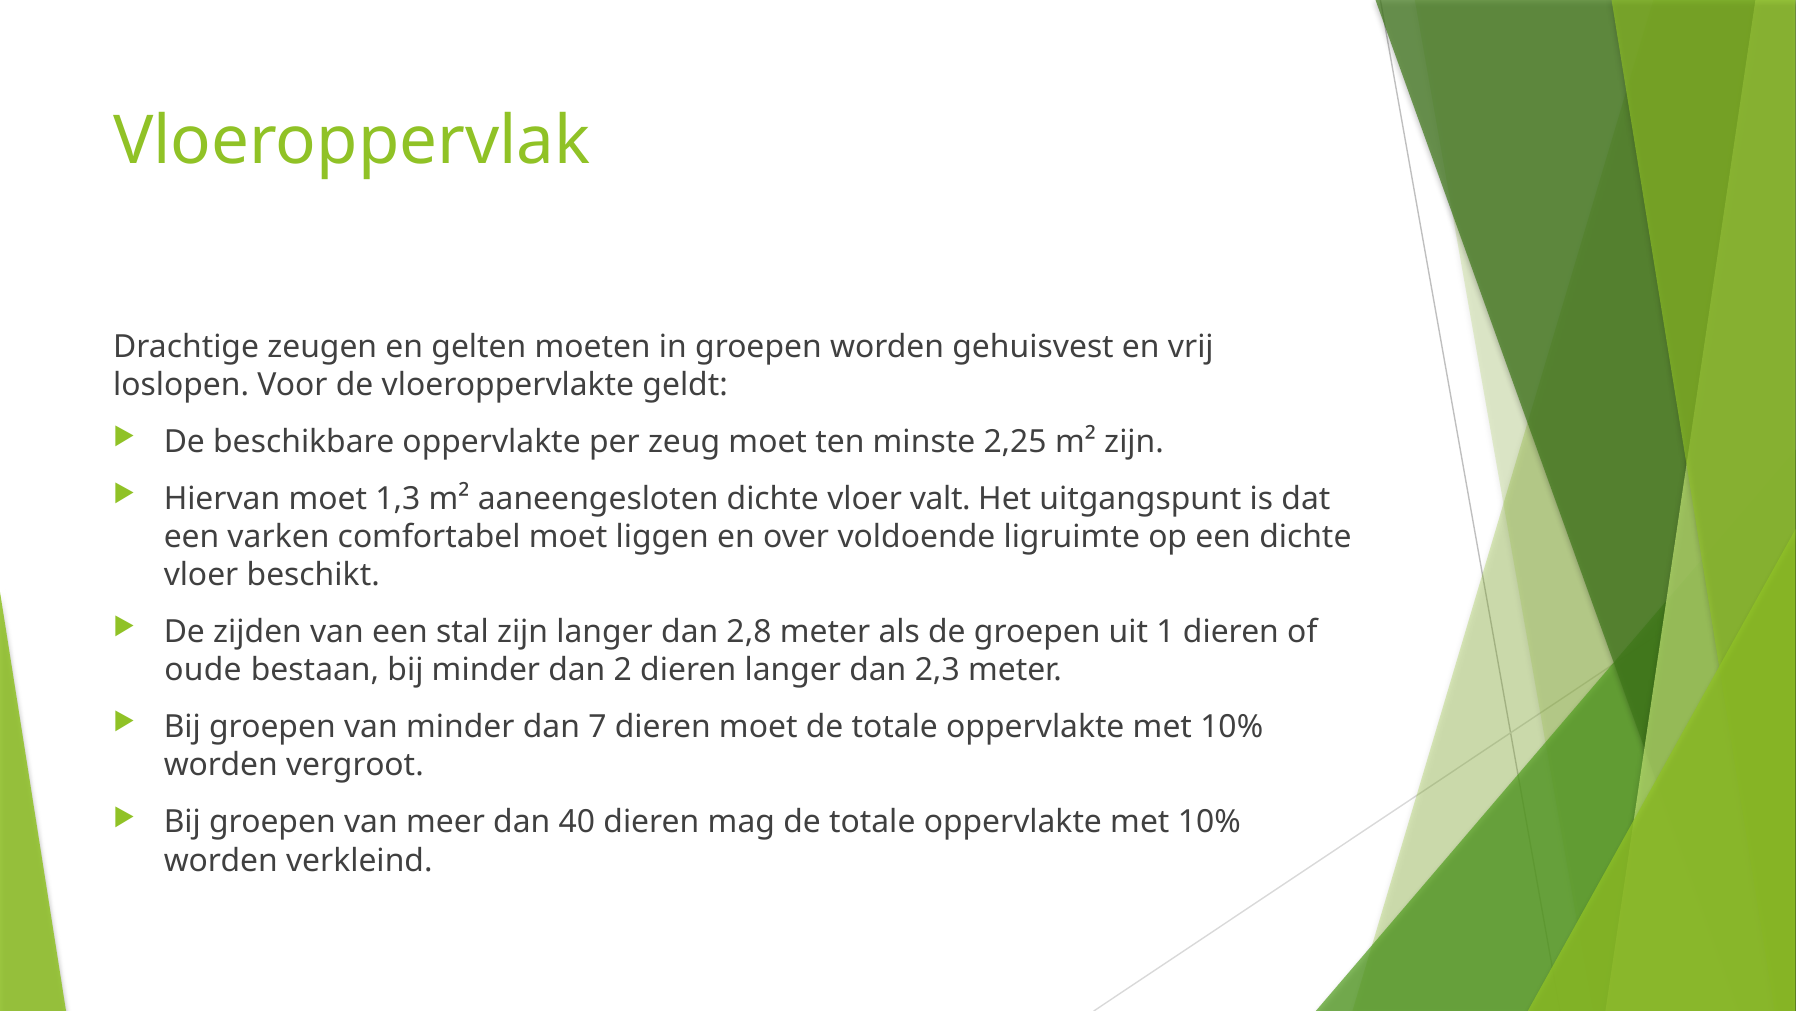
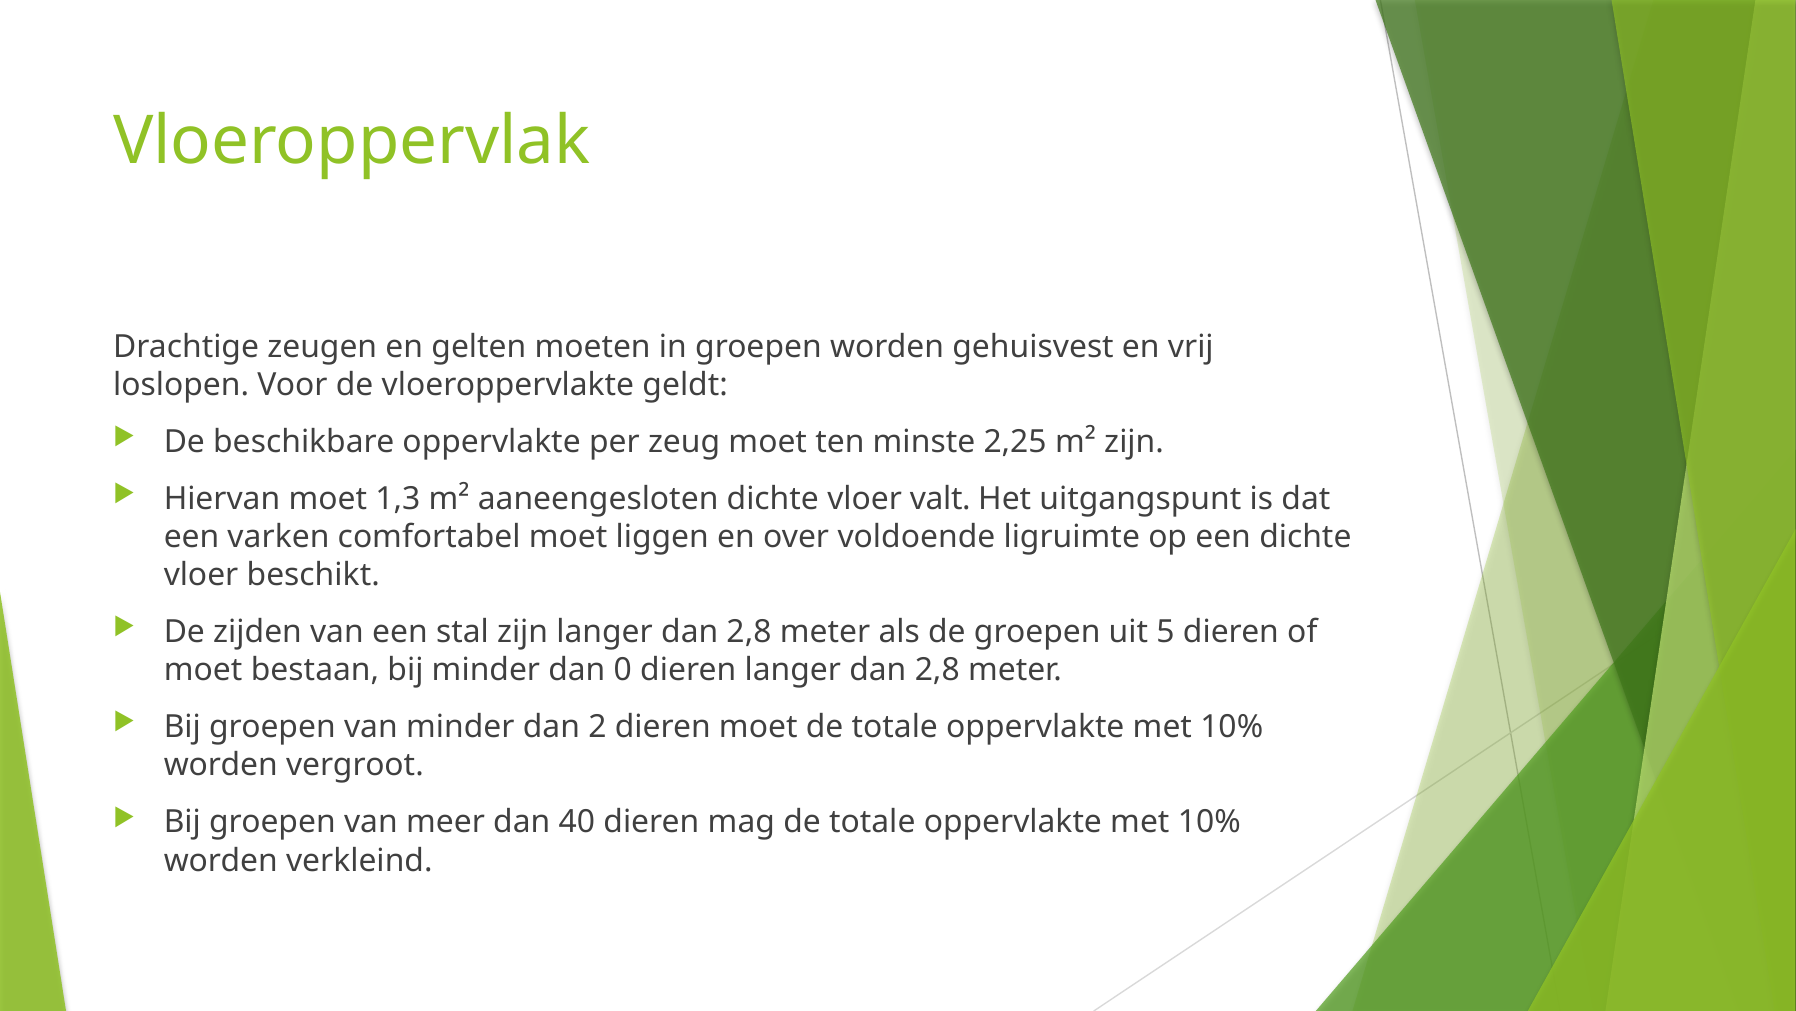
1: 1 -> 5 (1166, 632)
oude: oude -> moet (203, 670)
2: 2 -> 0 (623, 670)
dieren langer dan 2,3: 2,3 -> 2,8 (937, 670)
7: 7 -> 2 (597, 727)
